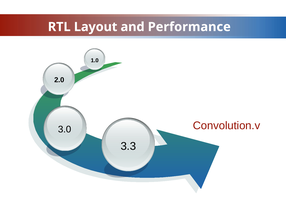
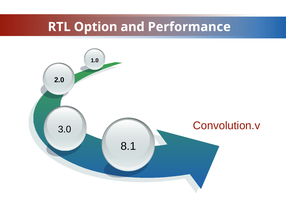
Layout: Layout -> Option (96, 27)
3.3: 3.3 -> 8.1 (128, 146)
